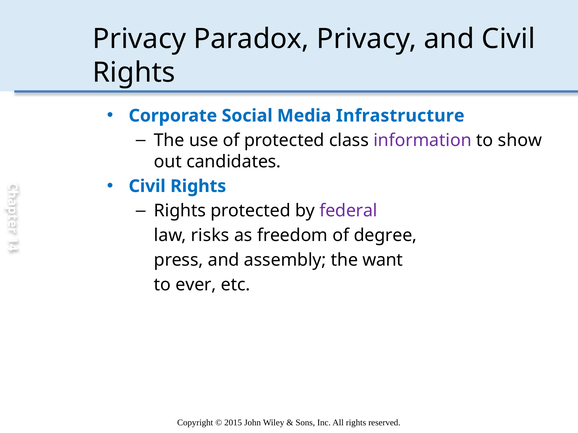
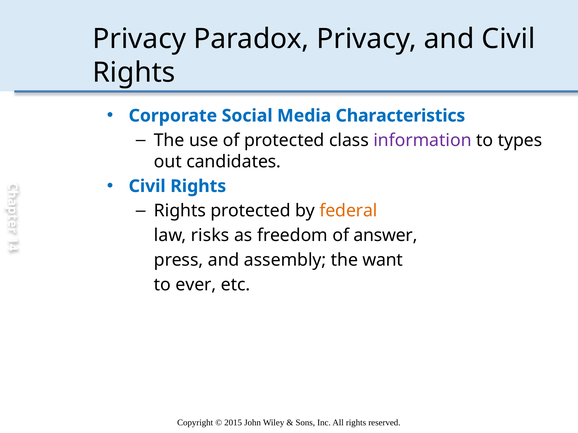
Infrastructure: Infrastructure -> Characteristics (400, 116)
show: show -> types (520, 141)
federal colour: purple -> orange (348, 211)
degree: degree -> answer (385, 236)
